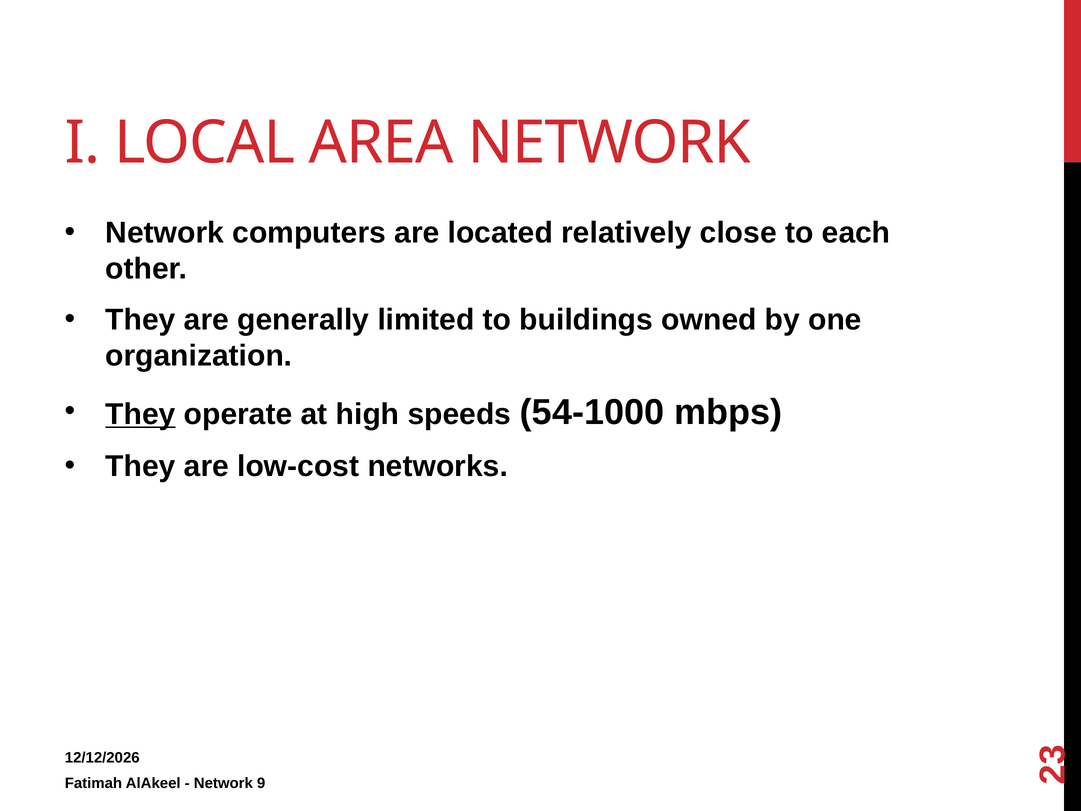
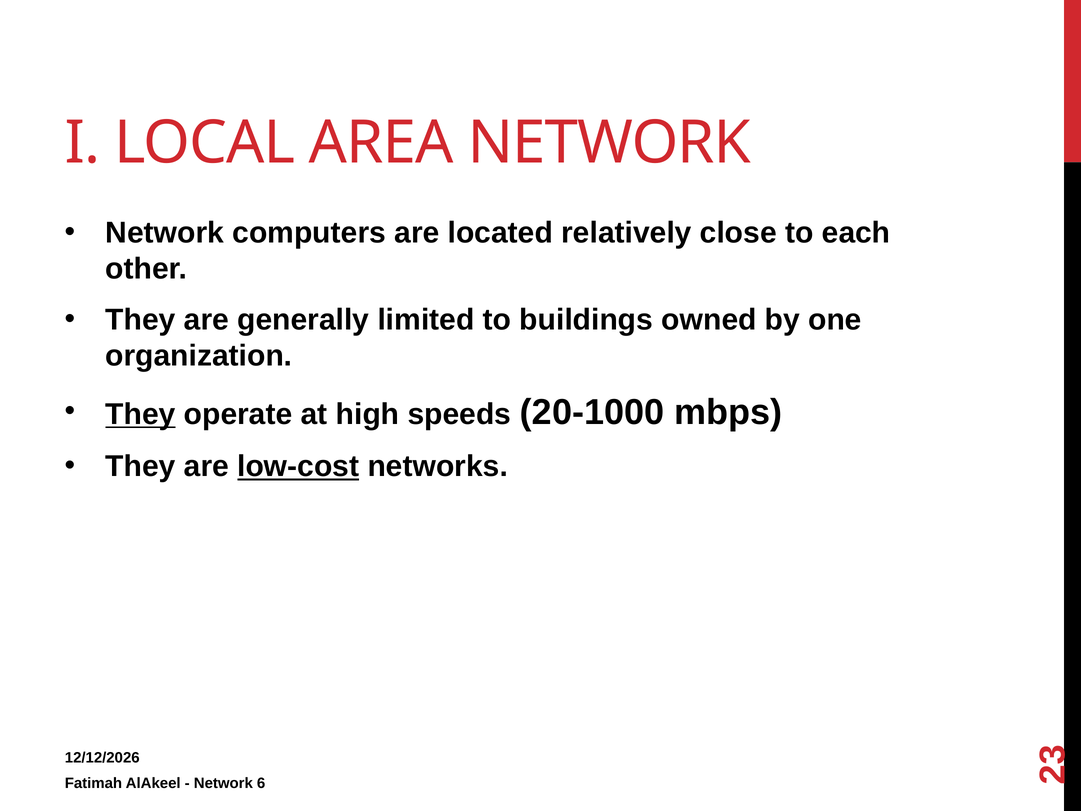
54-1000: 54-1000 -> 20-1000 (592, 412)
low-cost underline: none -> present (298, 466)
9: 9 -> 6 (261, 783)
